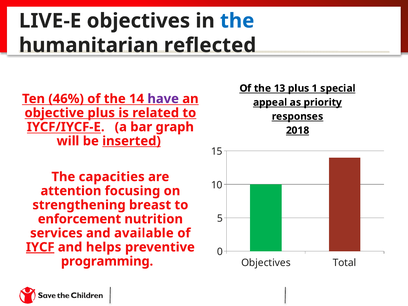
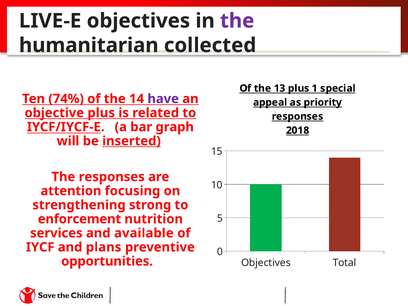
the colour: blue -> purple (237, 21)
reflected: reflected -> collected (210, 45)
46%: 46% -> 74% (66, 99)
The capacities: capacities -> responses (112, 177)
breast: breast -> strong (150, 205)
IYCF underline: present -> none (40, 247)
helps: helps -> plans (104, 247)
programming: programming -> opportunities (107, 261)
